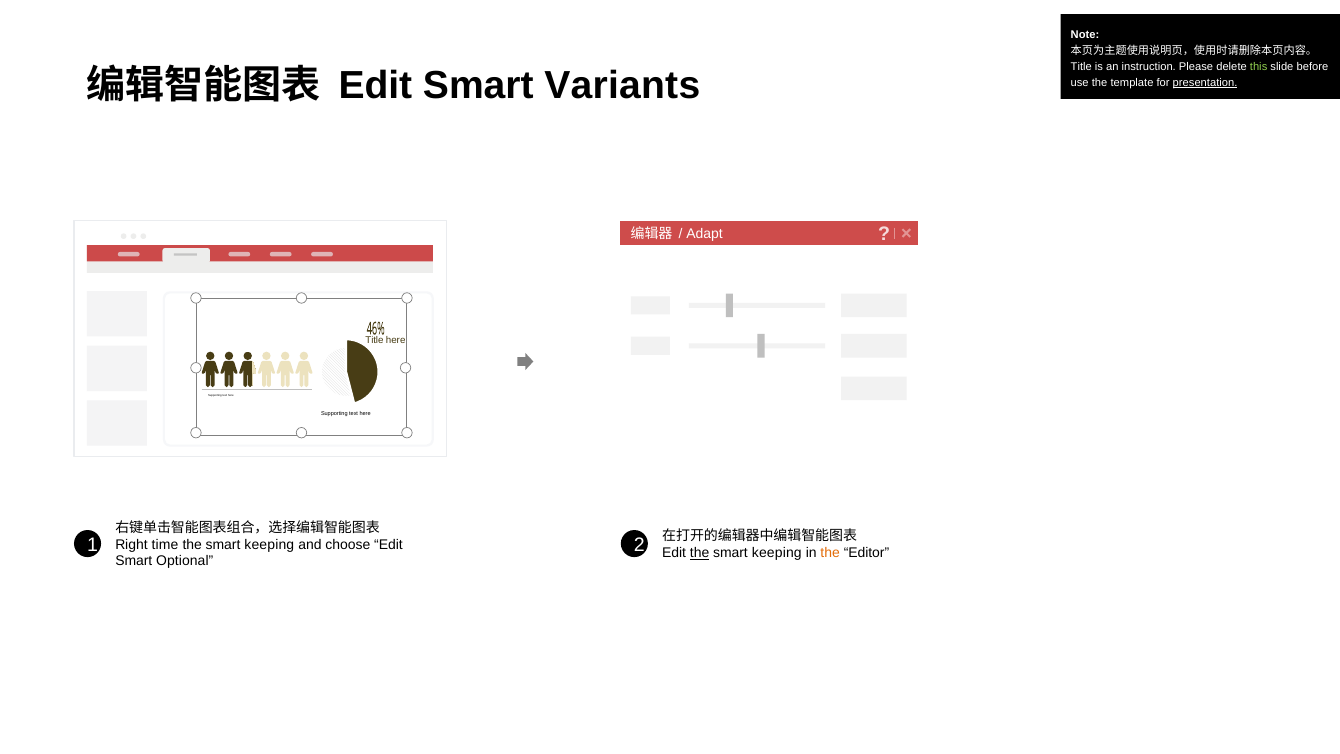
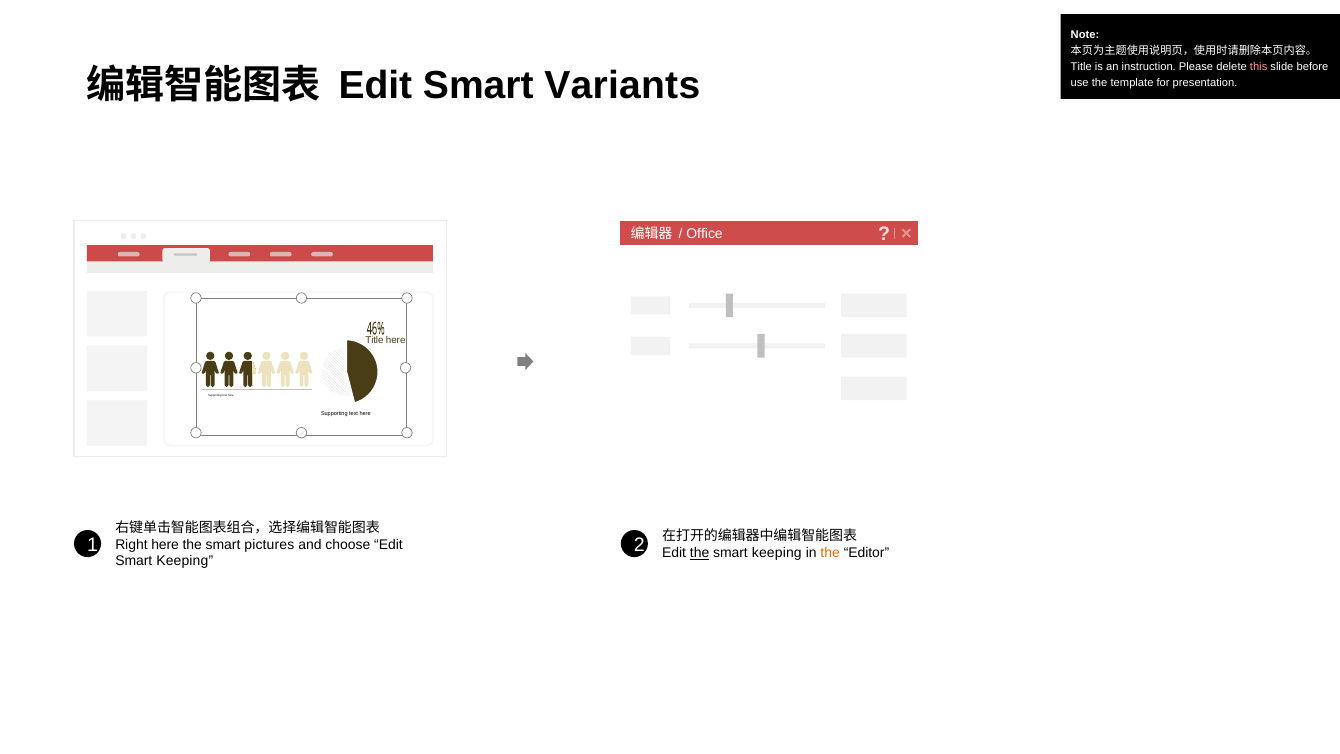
this colour: light green -> pink (1259, 67)
presentation underline: present -> none (1205, 83)
Adapt: Adapt -> Office (705, 234)
Right time: time -> here (165, 544)
keeping: keeping -> pictures (269, 544)
Optional: Optional -> Keeping (185, 561)
